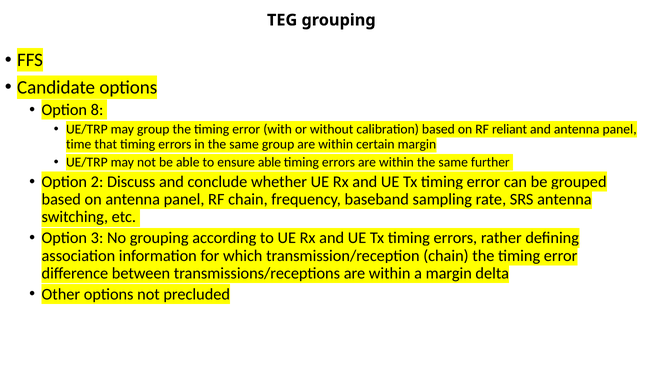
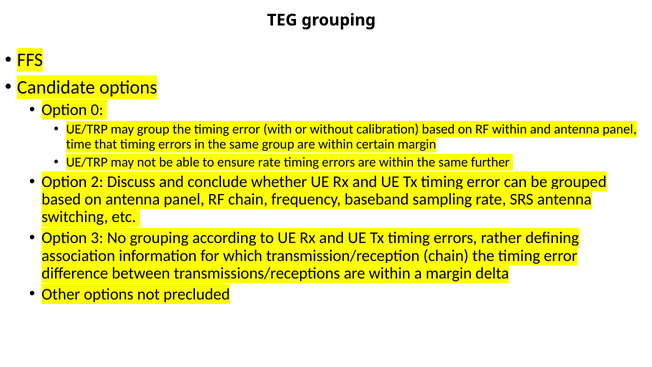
8: 8 -> 0 (97, 110)
RF reliant: reliant -> within (509, 129)
ensure able: able -> rate (269, 162)
